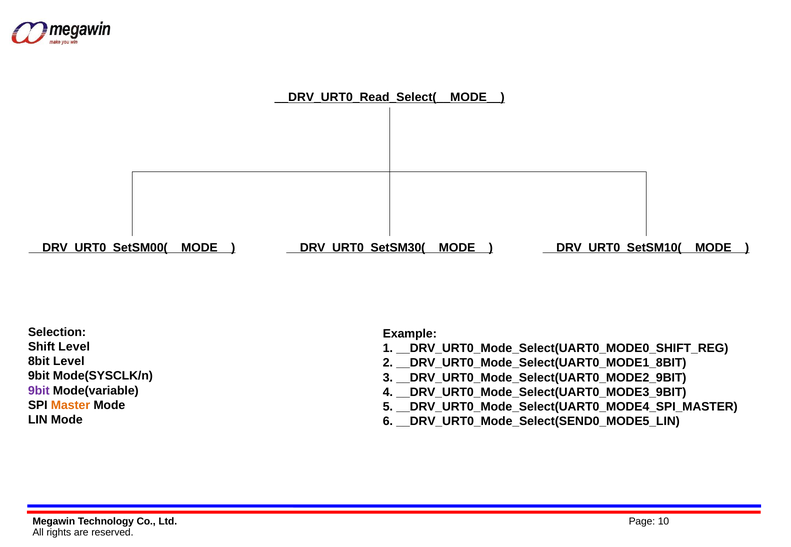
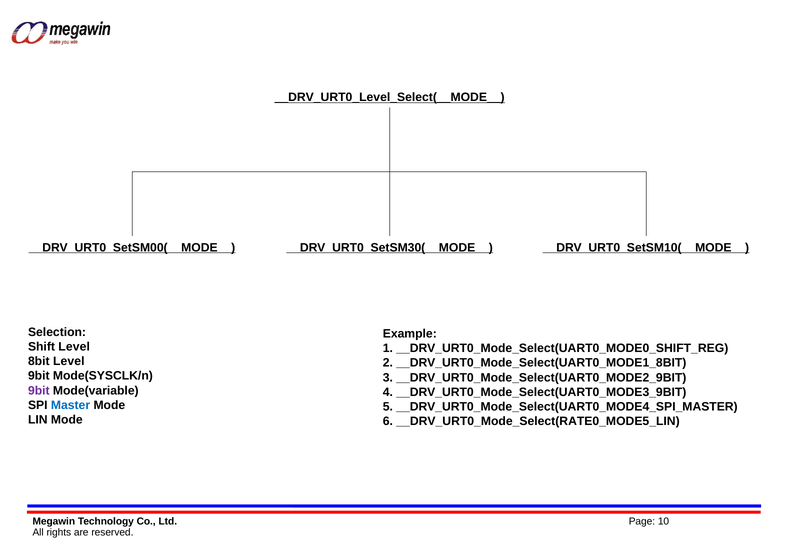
__DRV_URT0_Read_Select(__MODE__: __DRV_URT0_Read_Select(__MODE__ -> __DRV_URT0_Level_Select(__MODE__ (390, 97)
Master colour: orange -> blue (71, 406)
__DRV_URT0_Mode_Select(SEND0_MODE5_LIN: __DRV_URT0_Mode_Select(SEND0_MODE5_LIN -> __DRV_URT0_Mode_Select(RATE0_MODE5_LIN (538, 422)
